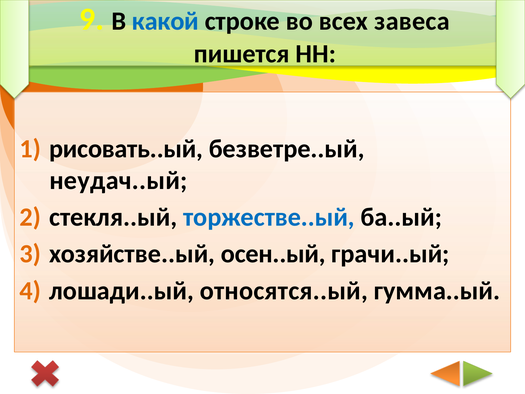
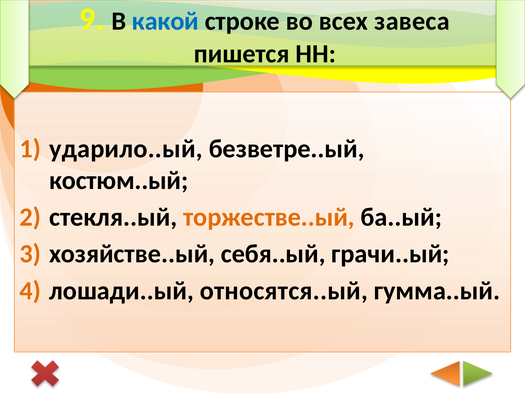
рисовать..ый: рисовать..ый -> ударило..ый (126, 149)
неудач..ый: неудач..ый -> костюм..ый (119, 180)
торжестве..ый colour: blue -> orange (269, 217)
осен..ый: осен..ый -> себя..ый (273, 254)
